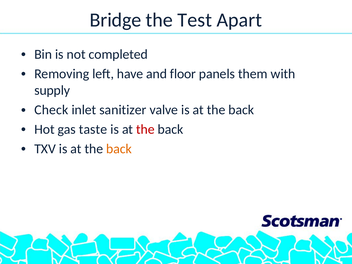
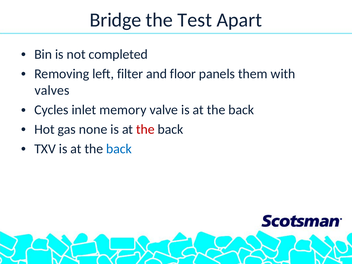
have: have -> filter (130, 74)
supply: supply -> valves (52, 90)
Check: Check -> Cycles (51, 110)
sanitizer: sanitizer -> memory (123, 110)
taste: taste -> none (93, 129)
back colour: orange -> blue (119, 149)
